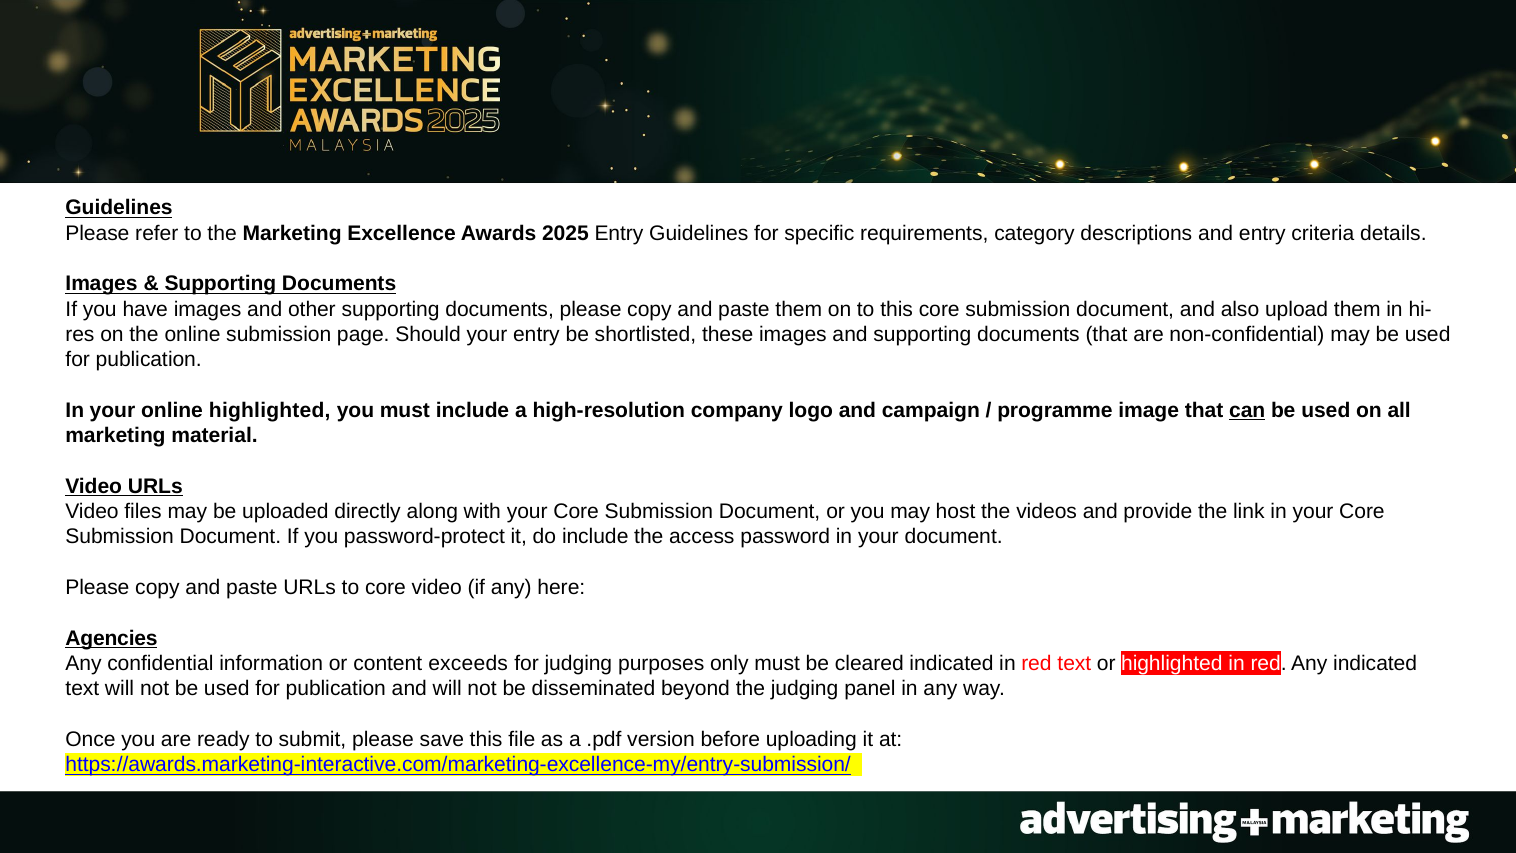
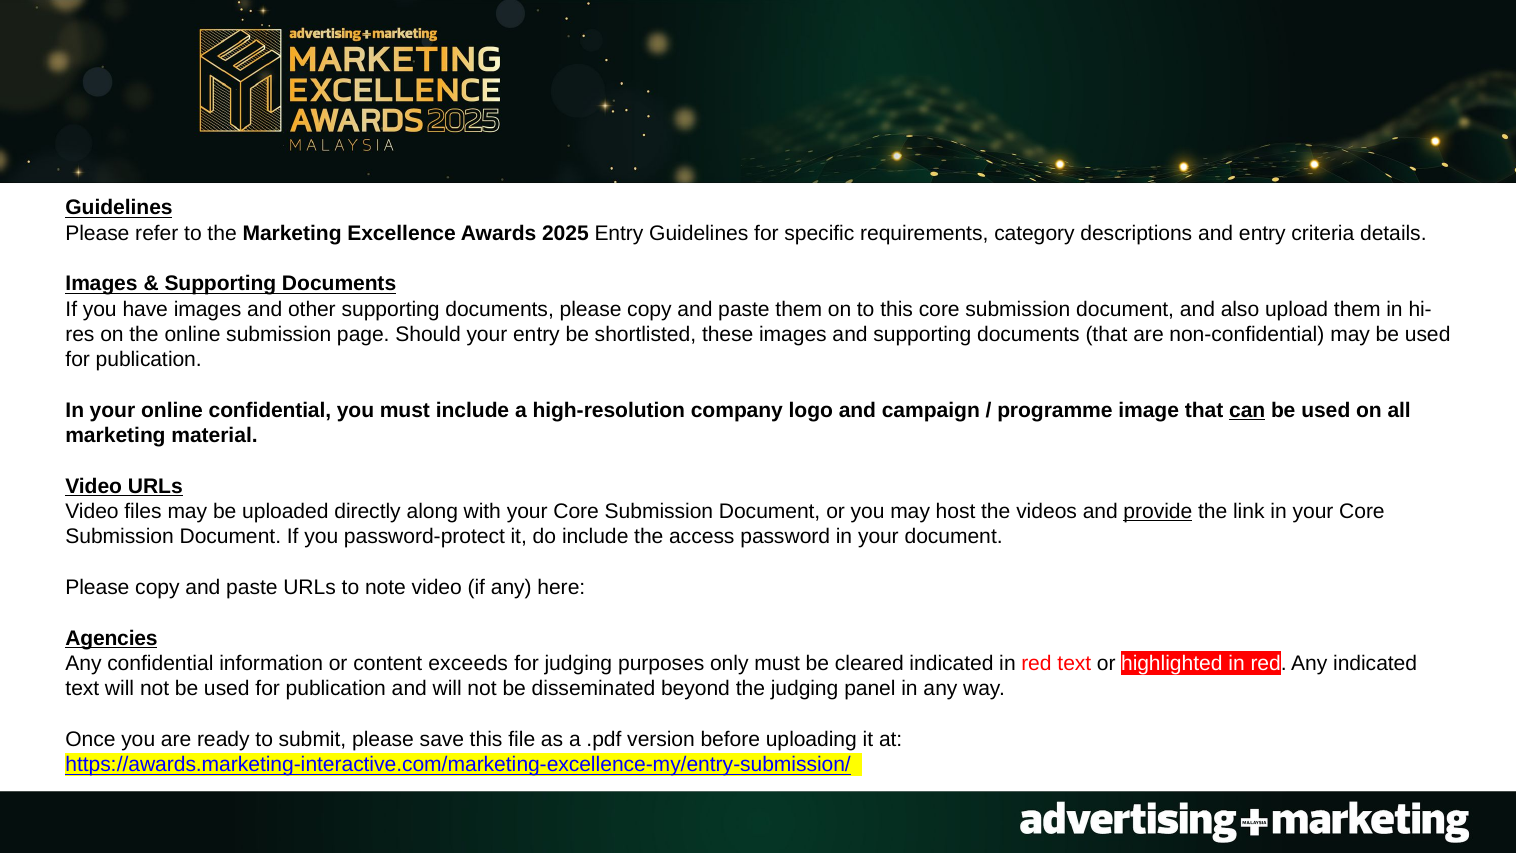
online highlighted: highlighted -> confidential (270, 410)
provide underline: none -> present (1158, 512)
to core: core -> note (385, 587)
